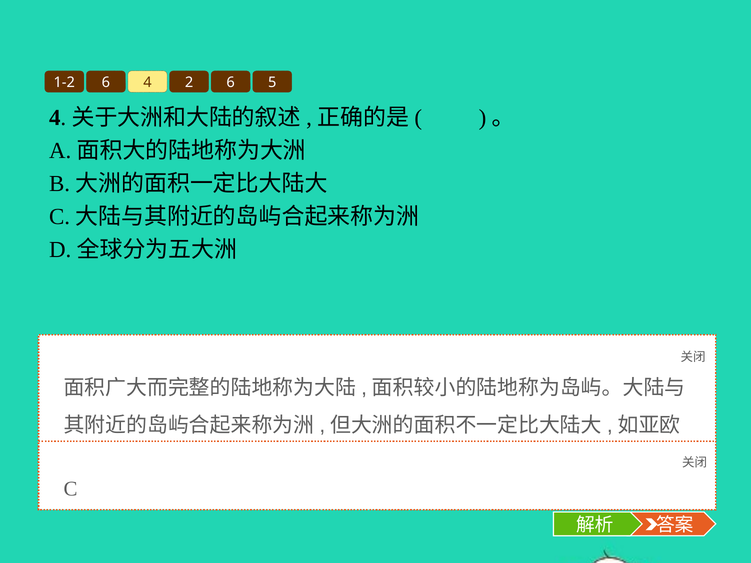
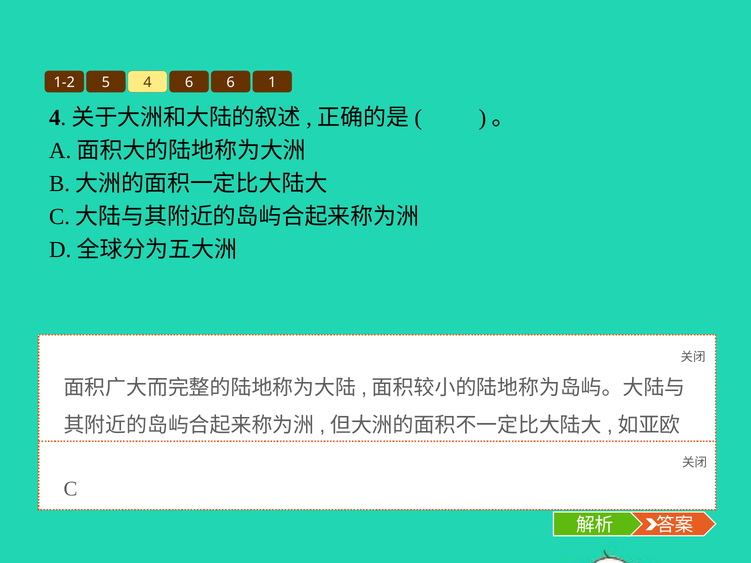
1-2 6: 6 -> 5 (106, 83)
4 2: 2 -> 6 (189, 83)
5: 5 -> 1 (272, 83)
